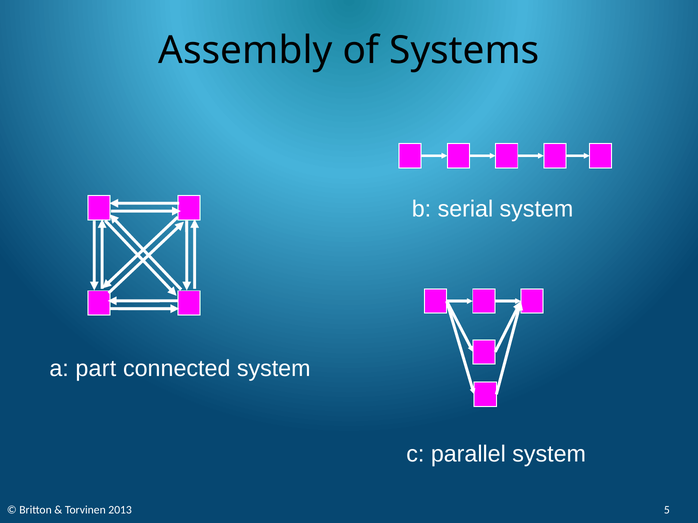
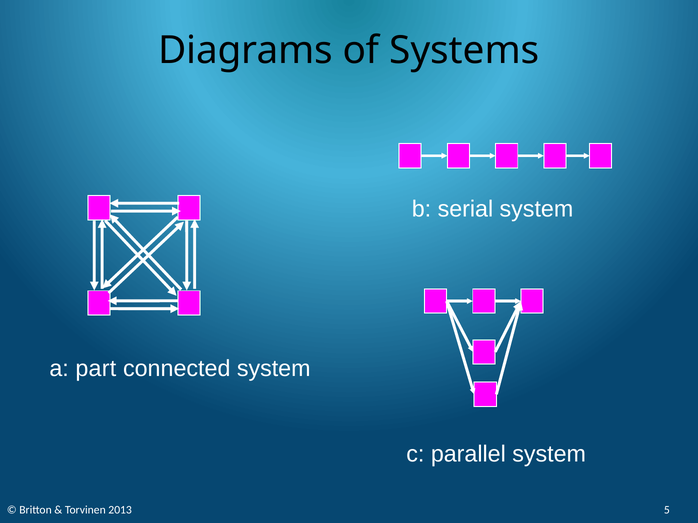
Assembly: Assembly -> Diagrams (246, 50)
